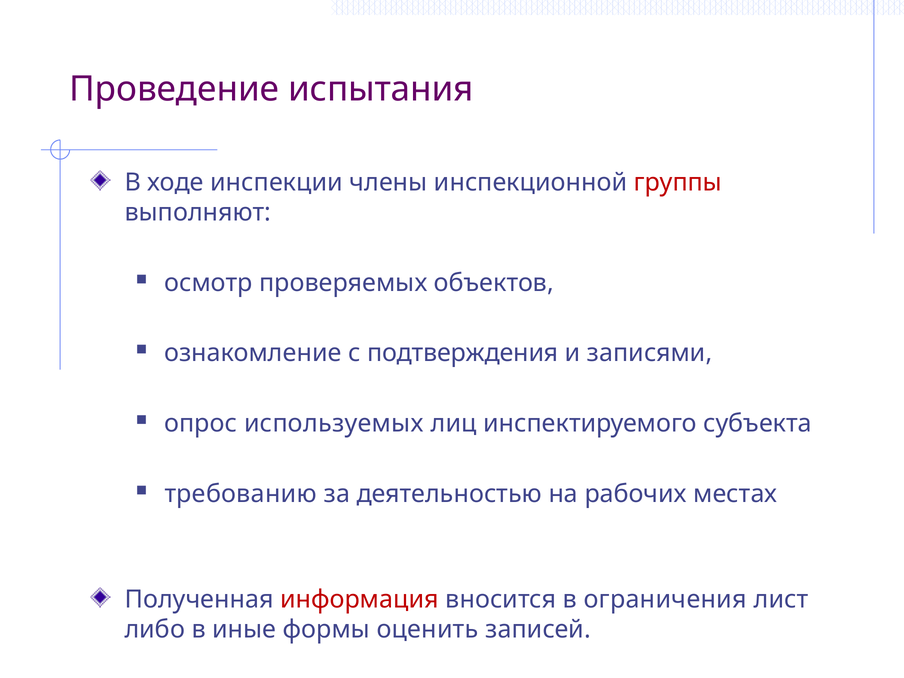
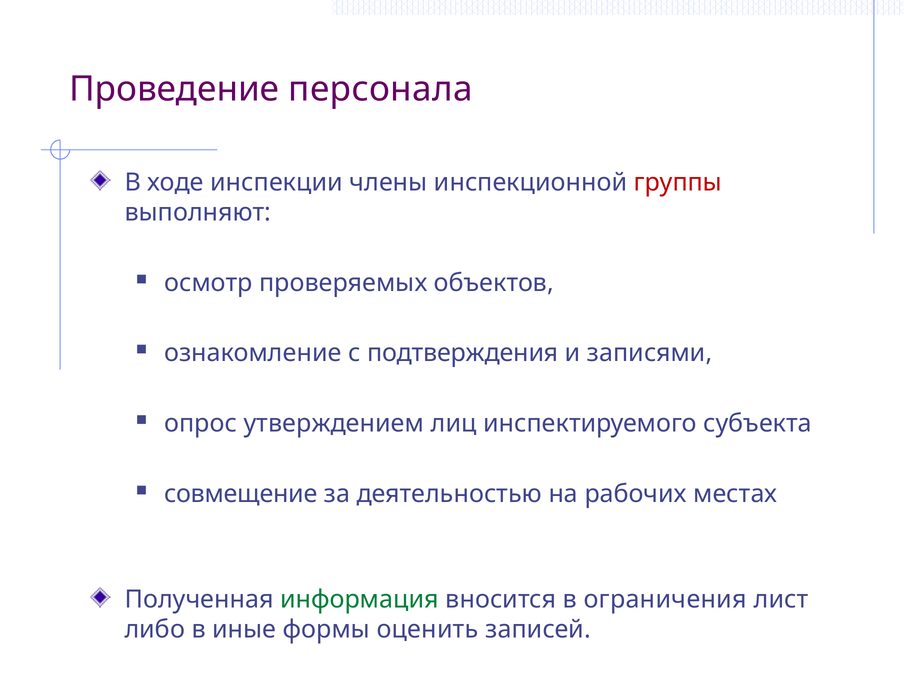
испытания: испытания -> персонала (381, 89)
используемых: используемых -> утверждением (334, 423)
требованию: требованию -> совмещение (241, 494)
информация colour: red -> green (359, 599)
